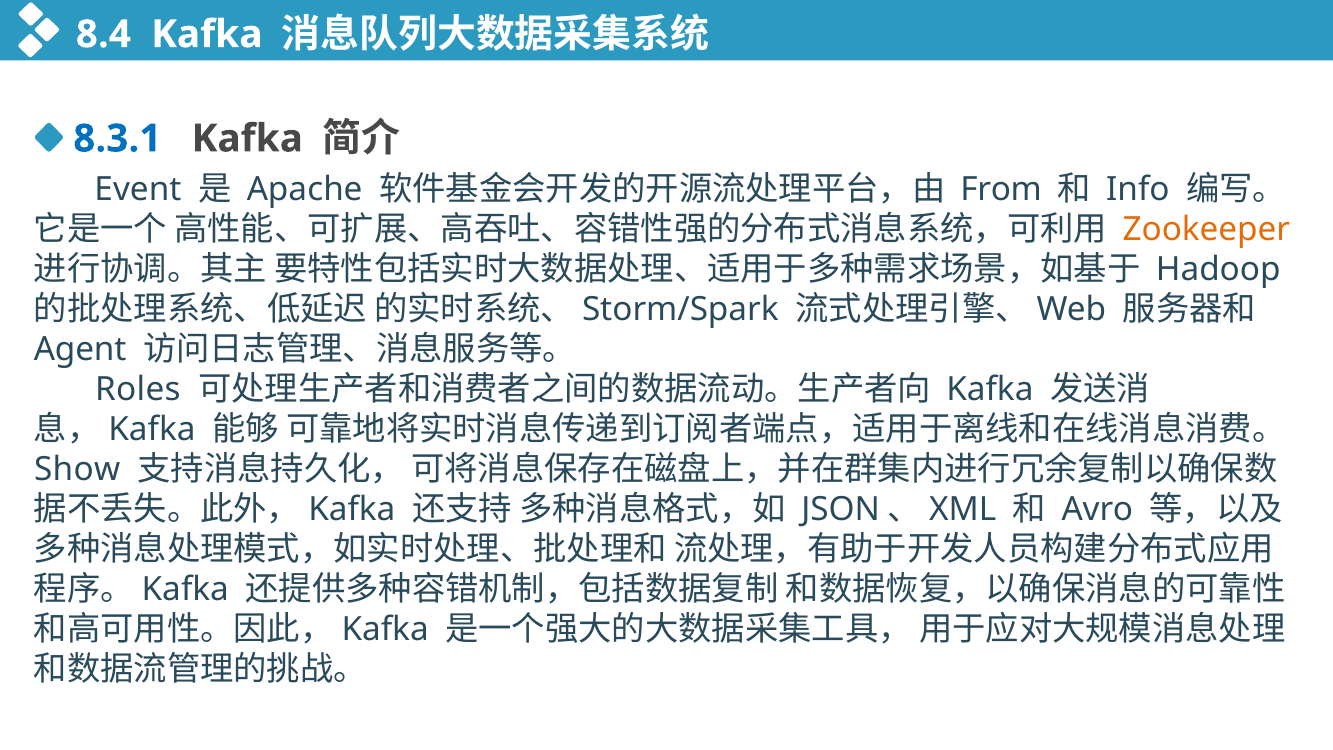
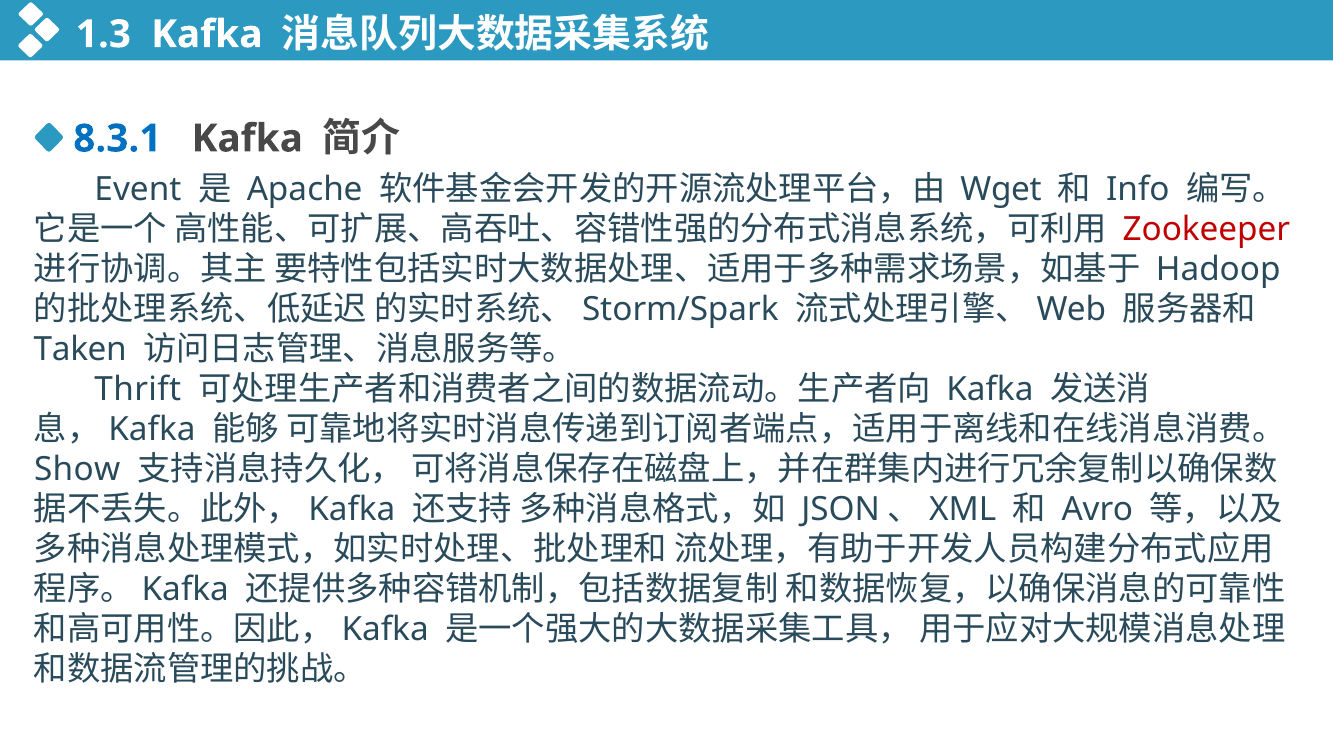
8.4: 8.4 -> 1.3 (103, 34)
From: From -> Wget (1001, 190)
Zookeeper colour: orange -> red (1206, 230)
Agent: Agent -> Taken (80, 350)
Roles: Roles -> Thrift (138, 390)
